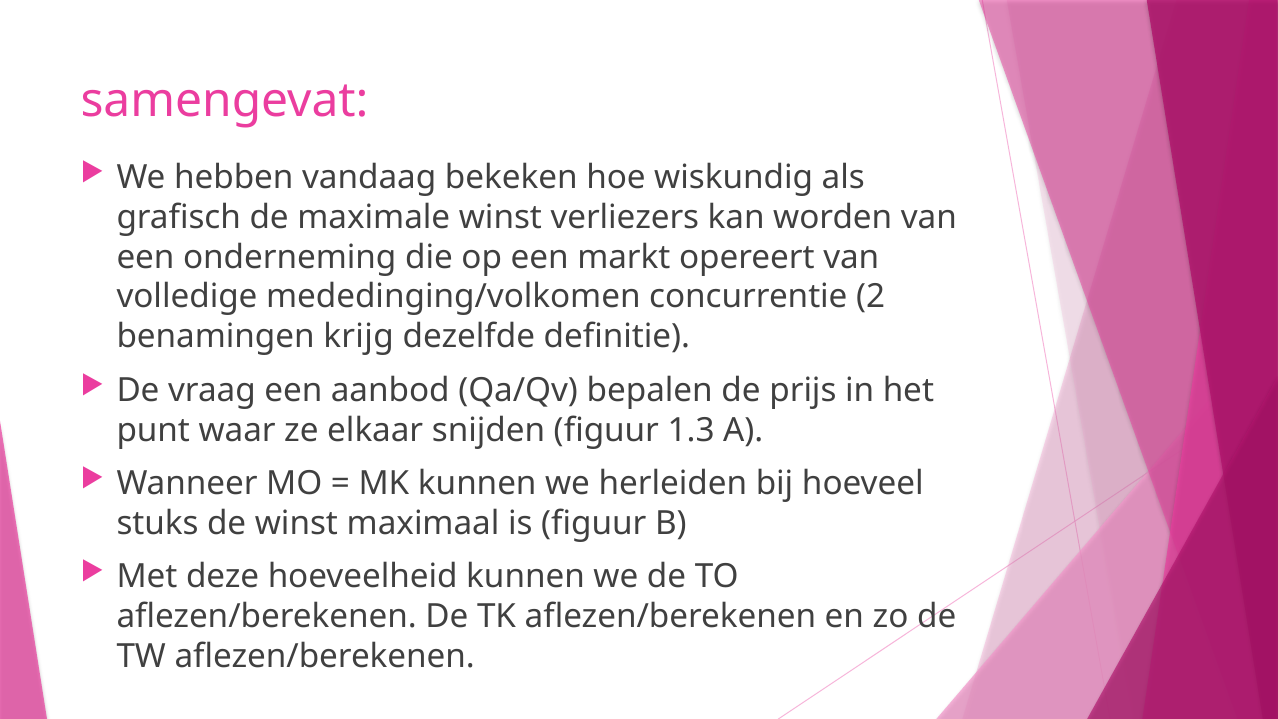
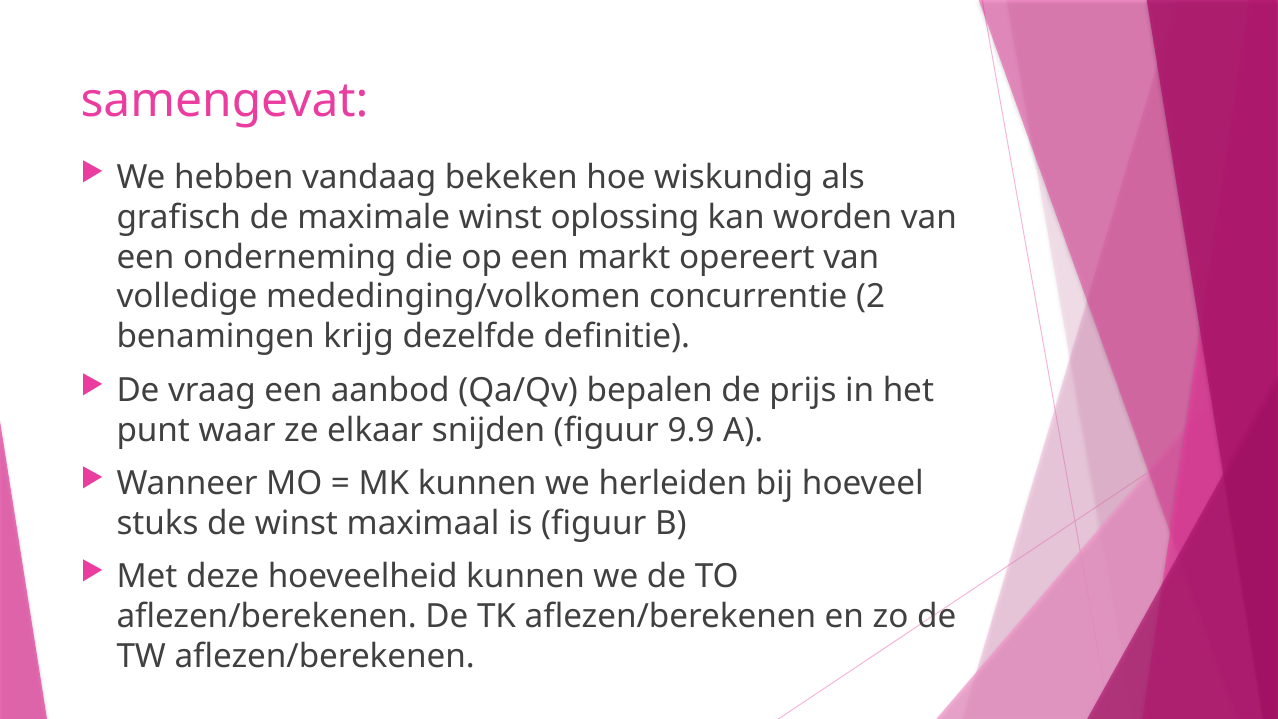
verliezers: verliezers -> oplossing (625, 217)
1.3: 1.3 -> 9.9 (691, 430)
